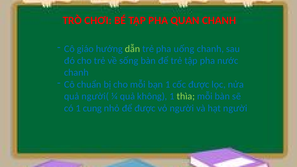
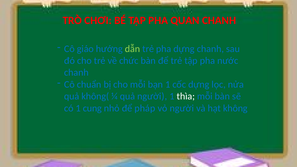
pha uống: uống -> dựng (184, 49)
sống: sống -> chức (129, 61)
cốc được: được -> dựng (199, 84)
người(: người( -> không( (95, 96)
quả không: không -> người (152, 96)
thìa colour: light green -> white (186, 96)
để được: được -> pháp (145, 108)
hạt người: người -> không (235, 108)
